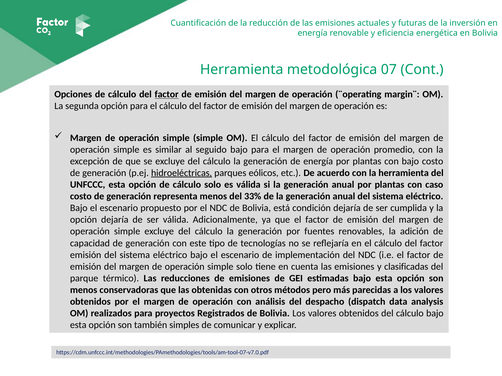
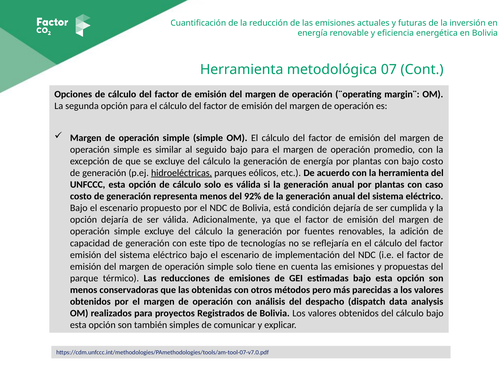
factor underline: present -> none (167, 94)
33%: 33% -> 92% (253, 197)
clasificadas: clasificadas -> propuestas (406, 267)
